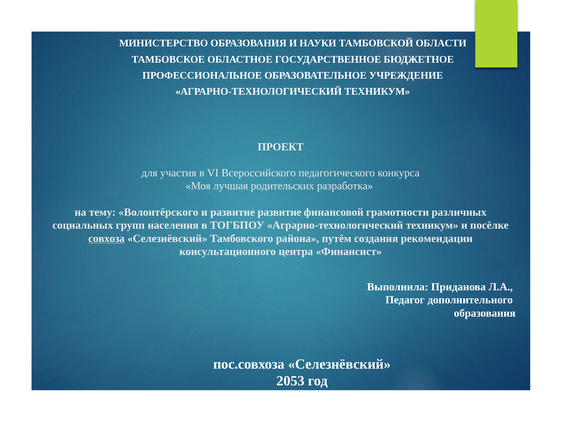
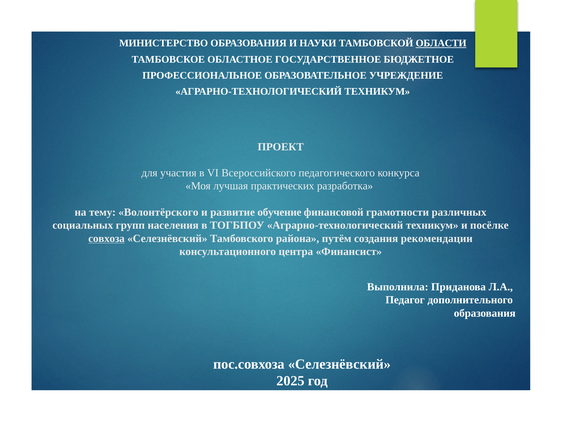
ОБЛАСТИ underline: none -> present (441, 43)
родительских: родительских -> практических (283, 186)
развитие развитие: развитие -> обучение (279, 212)
2053: 2053 -> 2025 (290, 381)
